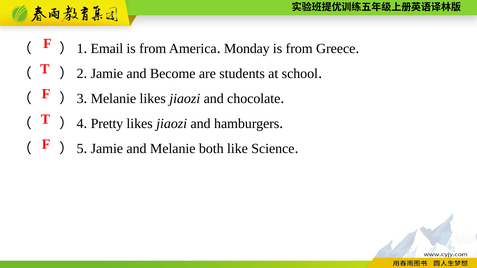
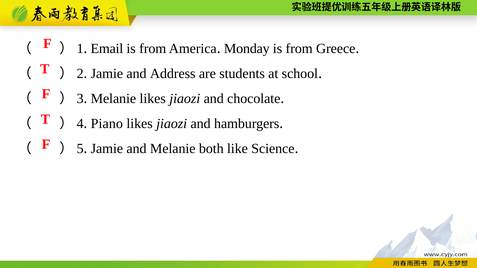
Become: Become -> Address (173, 74)
Pretty: Pretty -> Piano (107, 124)
